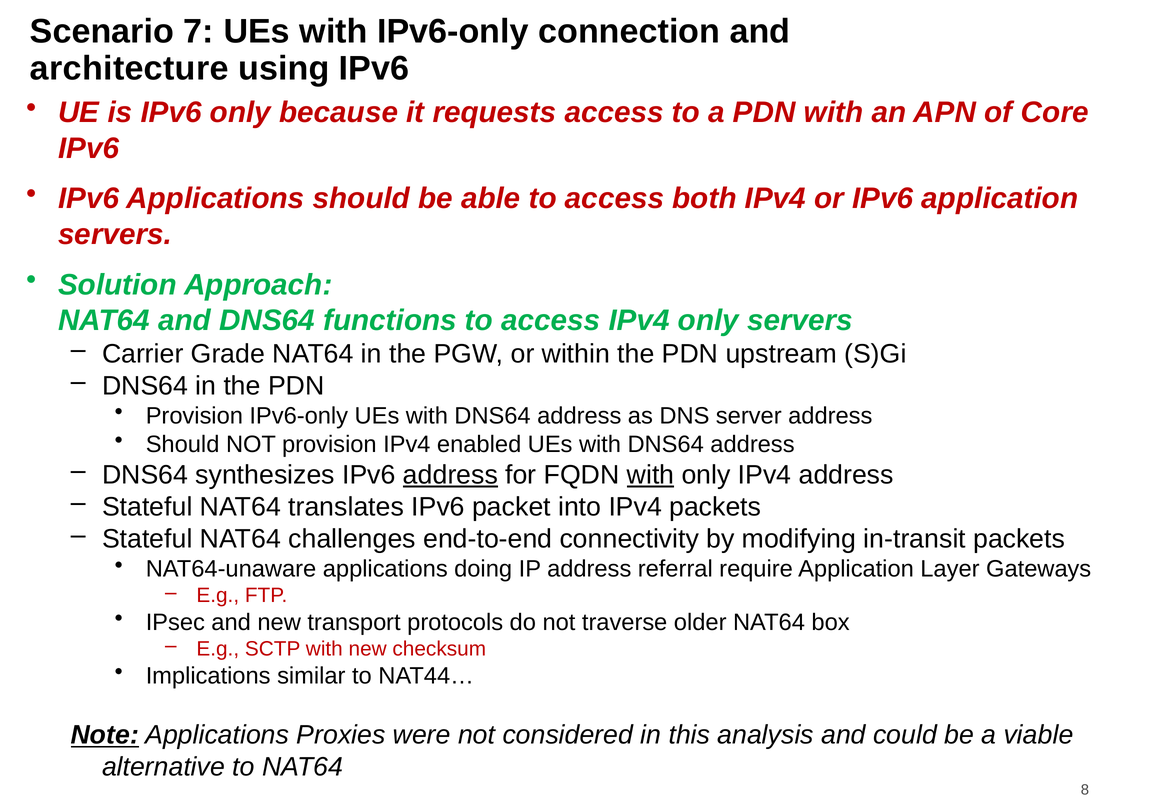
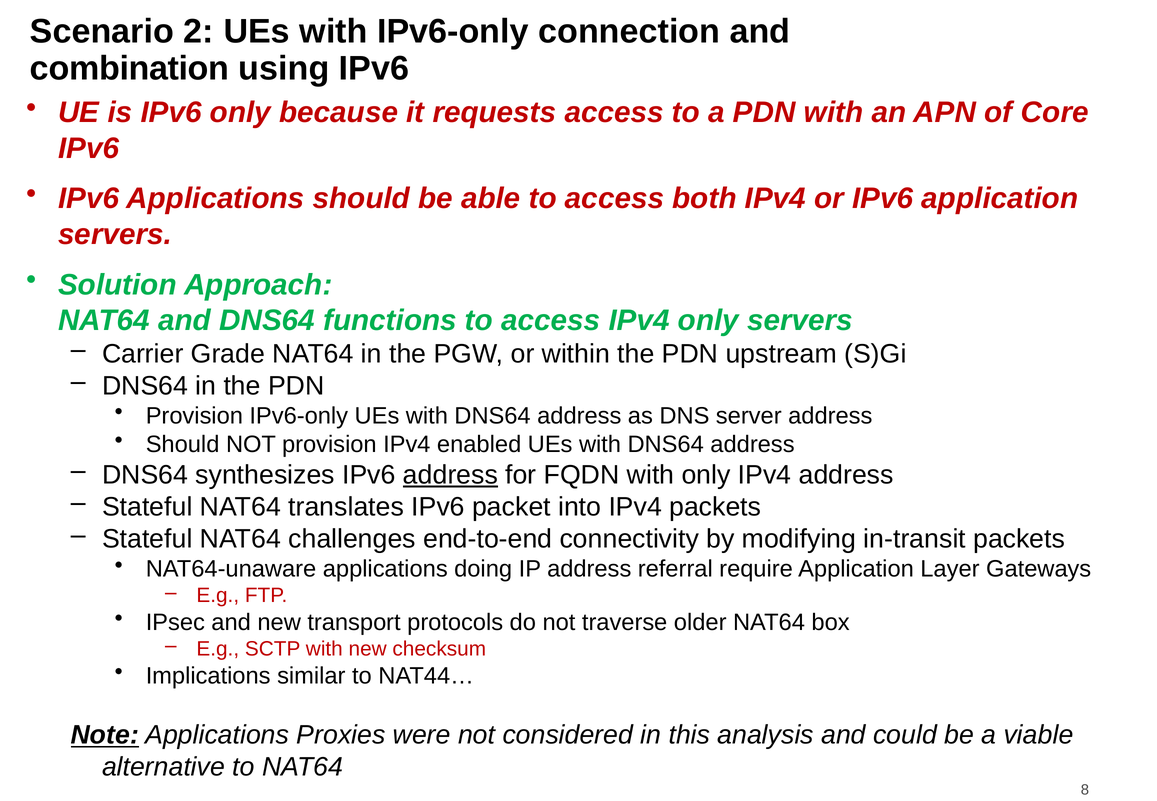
7: 7 -> 2 (199, 31)
architecture: architecture -> combination (130, 68)
with underline: present -> none (651, 475)
